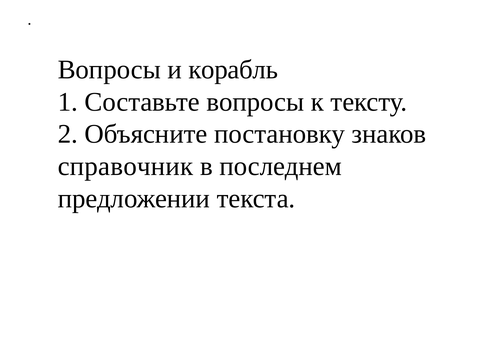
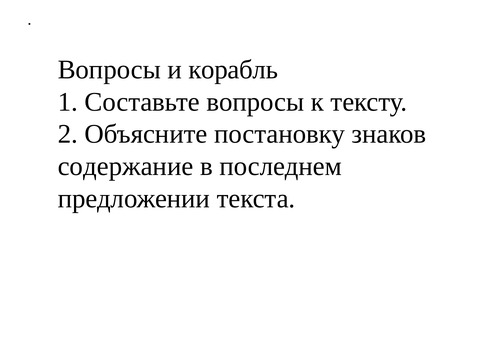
справочник: справочник -> содержание (126, 166)
